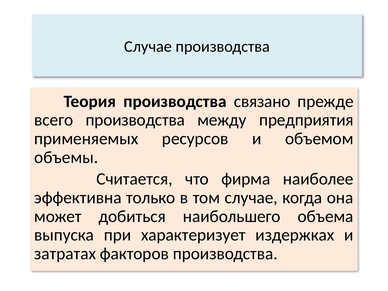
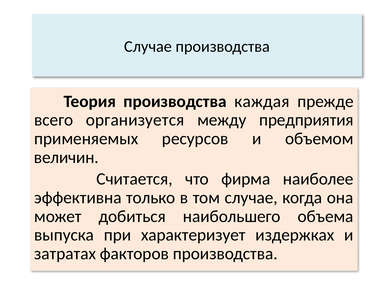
связано: связано -> каждая (262, 101)
всего производства: производства -> организуется (135, 120)
объемы: объемы -> величин (66, 157)
